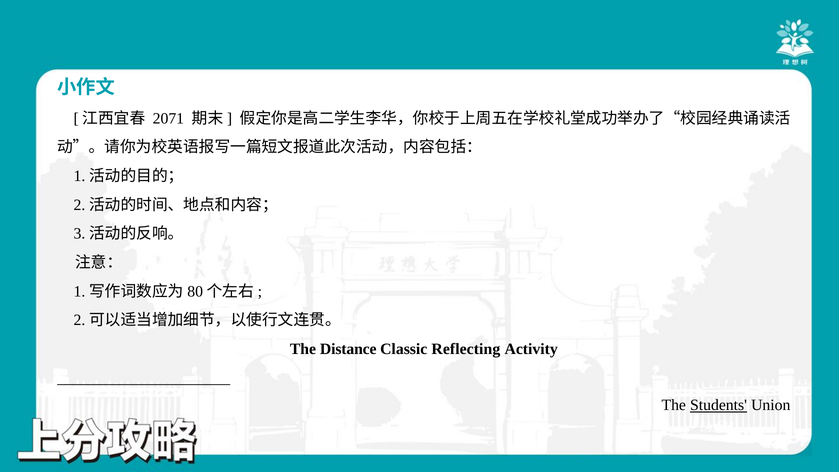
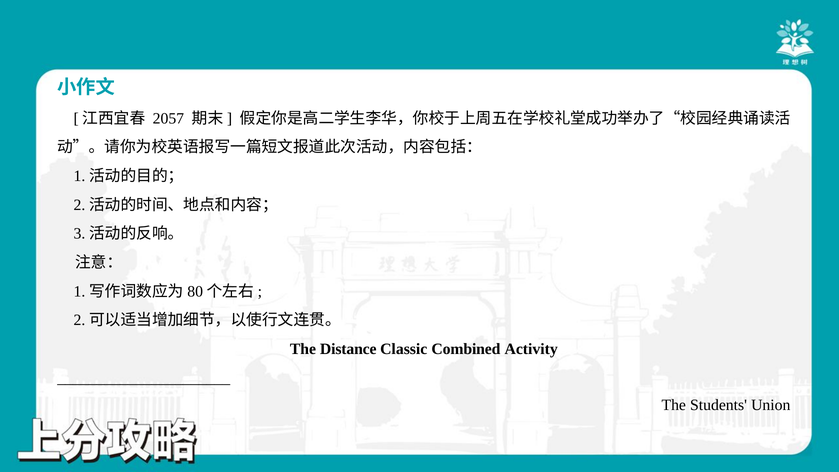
2071: 2071 -> 2057 (168, 118)
Reflecting: Reflecting -> Combined (466, 349)
Students underline: present -> none (719, 405)
